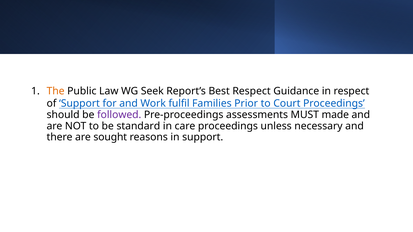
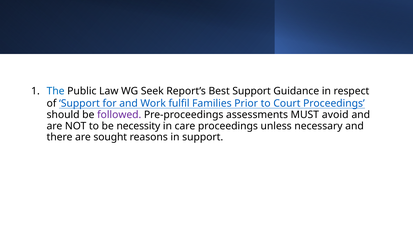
The colour: orange -> blue (56, 91)
Best Respect: Respect -> Support (252, 91)
made: made -> avoid (335, 115)
standard: standard -> necessity (138, 126)
